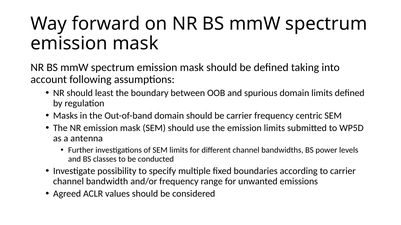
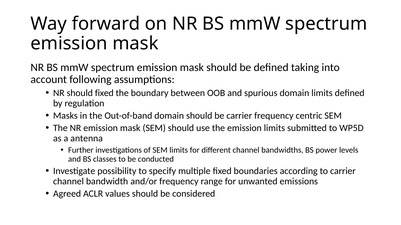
should least: least -> fixed (104, 93)
